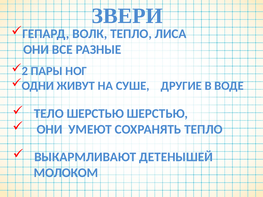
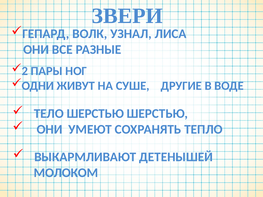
ВОЛК ТЕПЛО: ТЕПЛО -> УЗНАЛ (131, 34)
